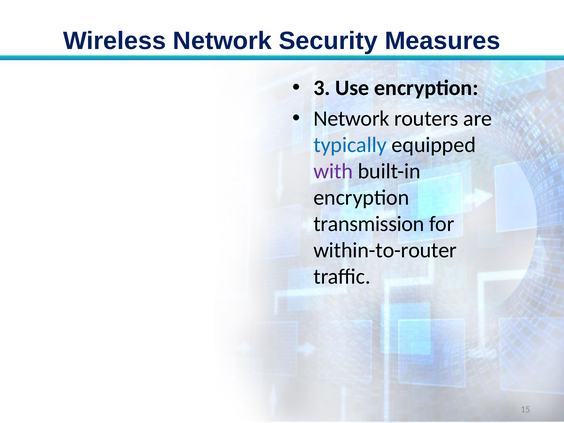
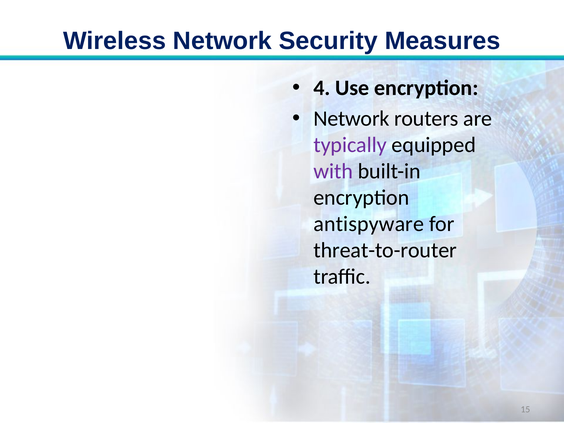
3: 3 -> 4 (322, 88)
typically colour: blue -> purple (350, 145)
transmission: transmission -> antispyware (369, 224)
within-to-router: within-to-router -> threat-to-router (385, 250)
